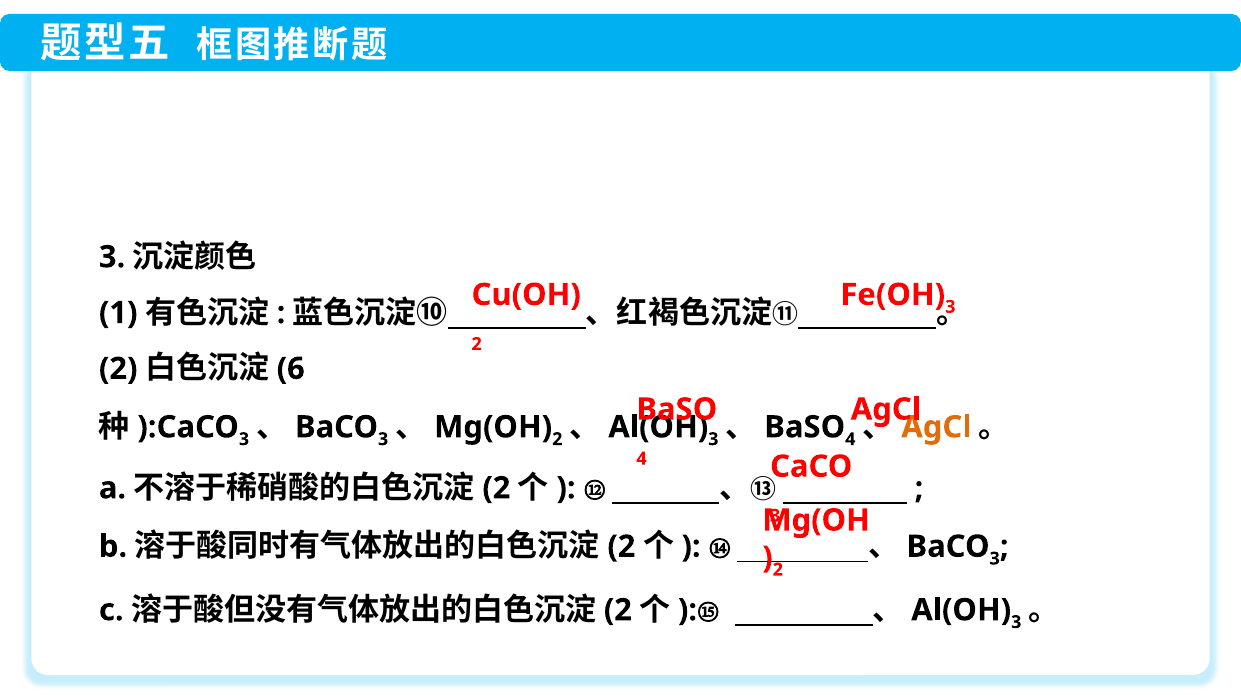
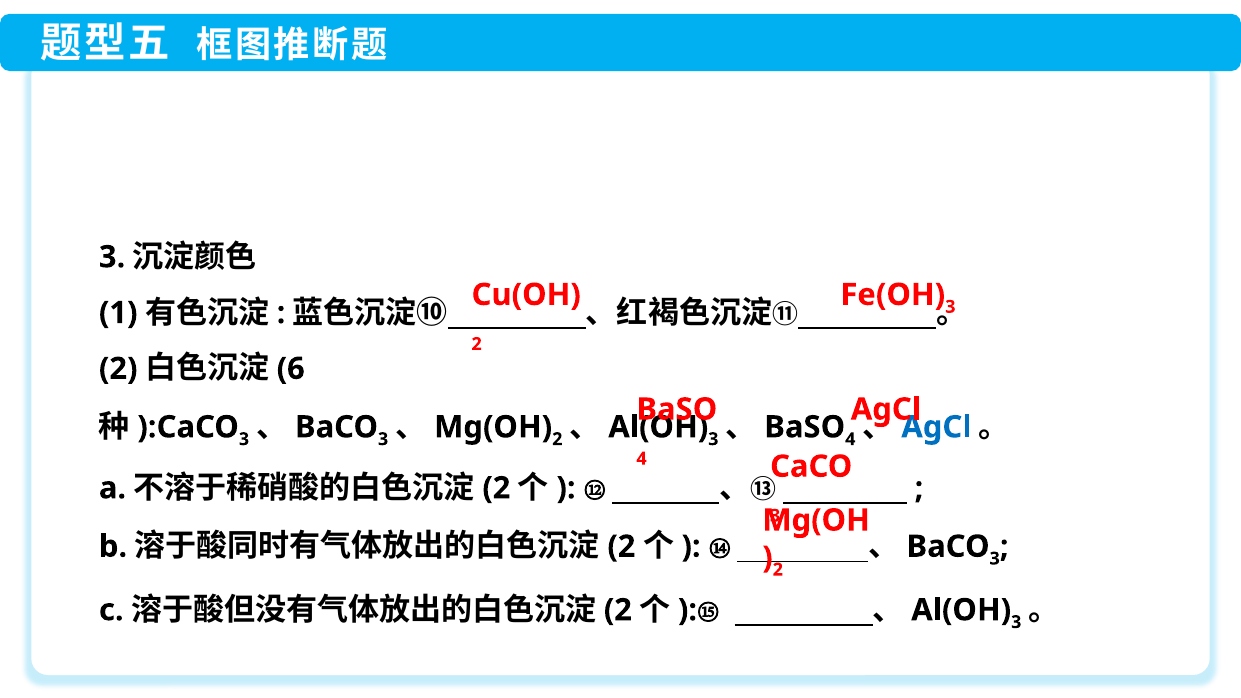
AgCl colour: orange -> blue (936, 427)
